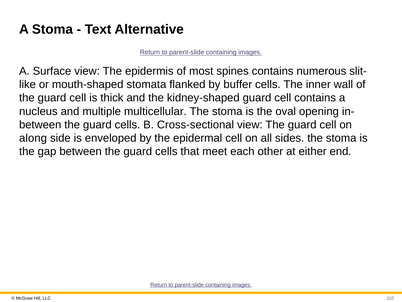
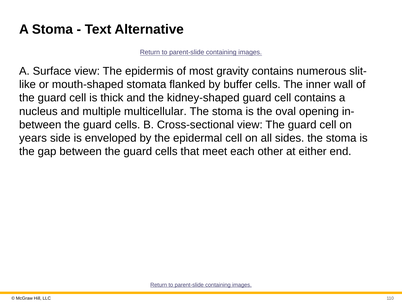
spines: spines -> gravity (233, 71)
along: along -> years (33, 138)
